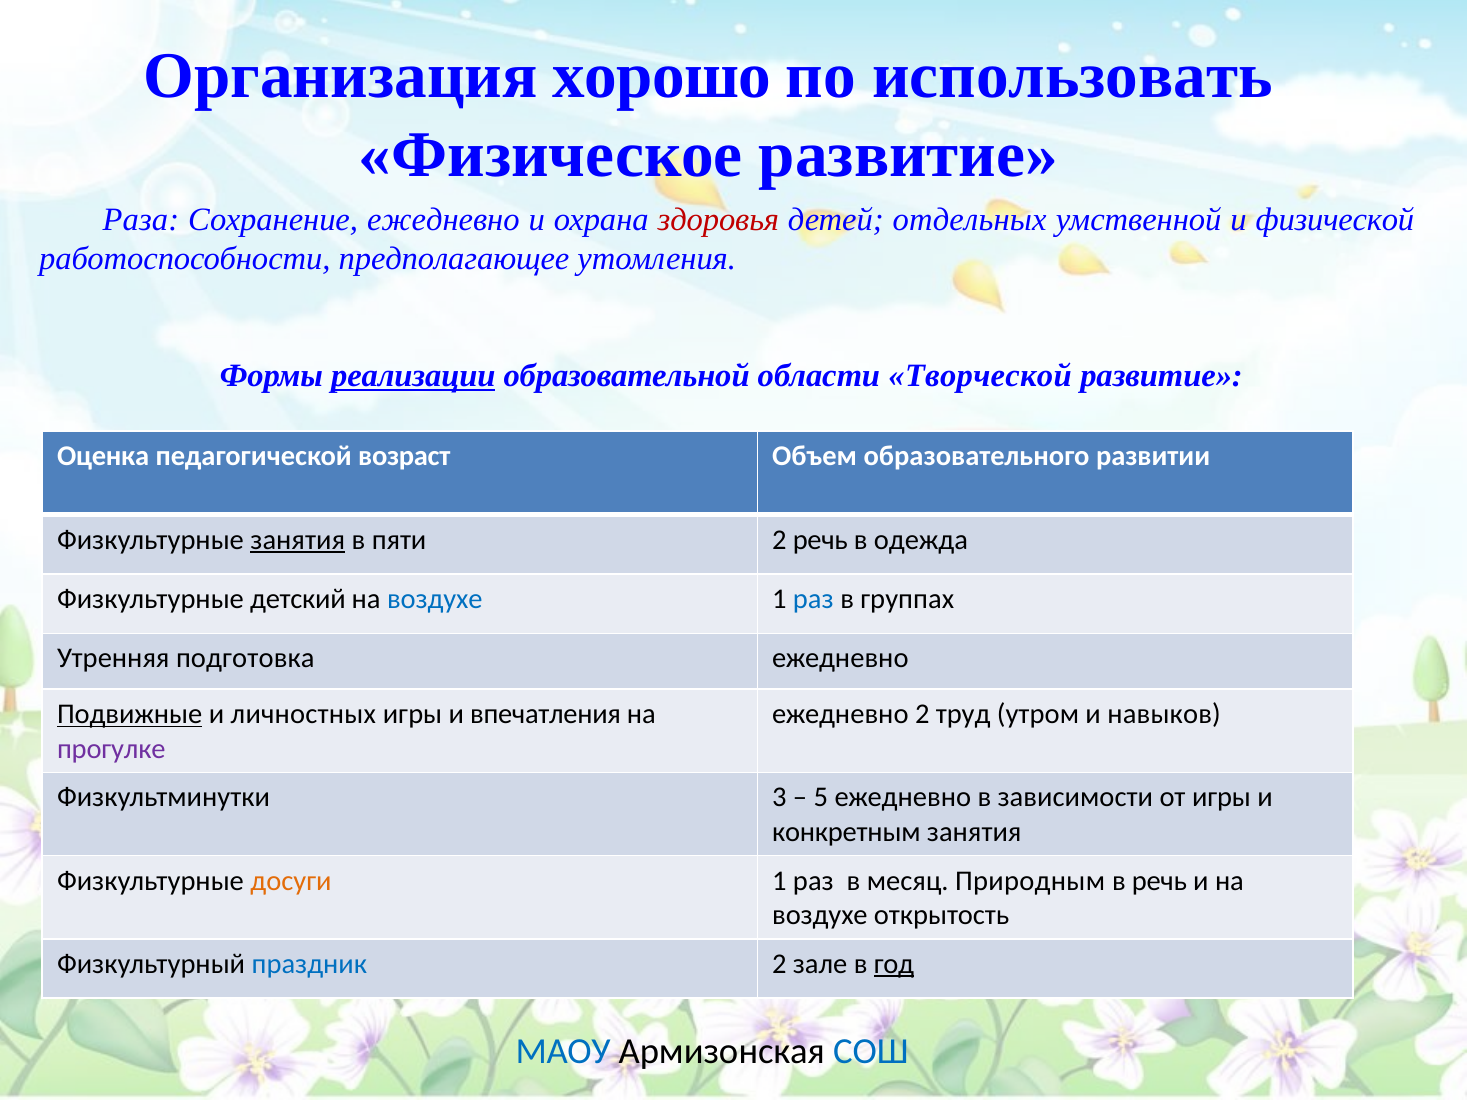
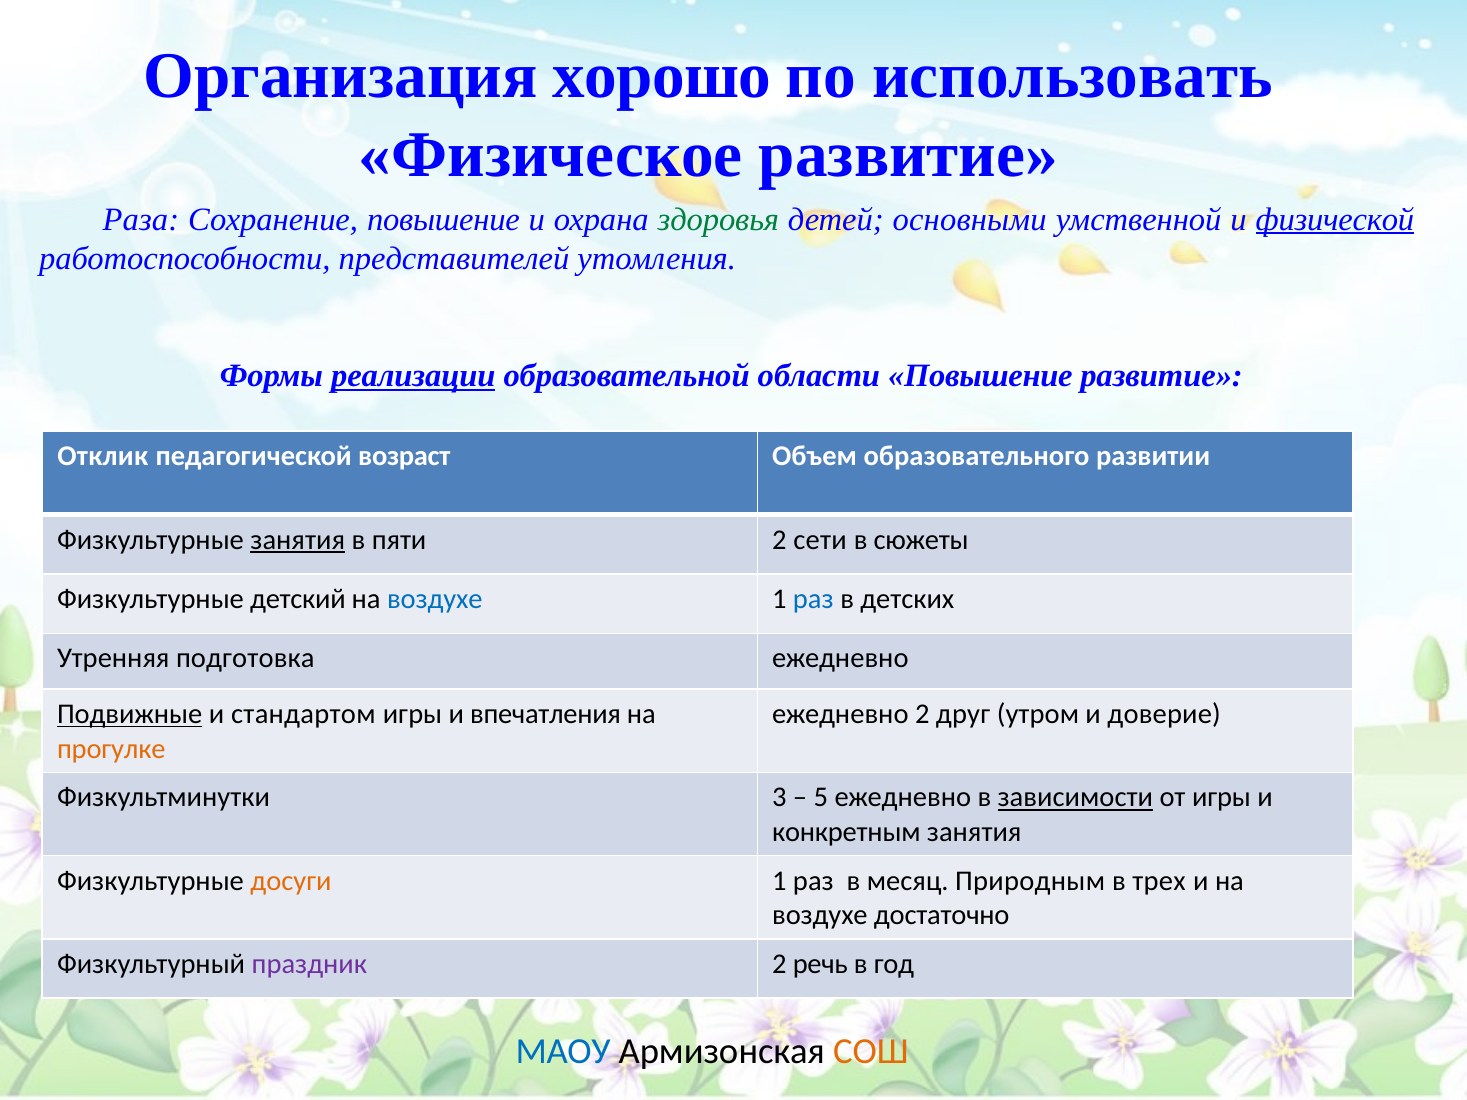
Сохранение ежедневно: ежедневно -> повышение (443, 219)
здоровья colour: red -> green (718, 219)
отдельных: отдельных -> основными (970, 219)
физической underline: none -> present (1335, 219)
предполагающее: предполагающее -> представителей (454, 259)
области Творческой: Творческой -> Повышение (980, 376)
Оценка: Оценка -> Отклик (103, 457)
2 речь: речь -> сети (820, 540)
одежда: одежда -> сюжеты (921, 540)
группах: группах -> детских (907, 599)
личностных: личностных -> стандартом (303, 714)
труд: труд -> друг (963, 714)
навыков: навыков -> доверие (1164, 714)
прогулке colour: purple -> orange (111, 749)
зависимости underline: none -> present (1075, 798)
в речь: речь -> трех (1159, 881)
открытость: открытость -> достаточно (942, 916)
праздник colour: blue -> purple (309, 964)
зале: зале -> речь (820, 964)
год underline: present -> none (894, 964)
СОШ colour: blue -> orange (871, 1052)
